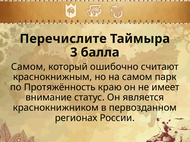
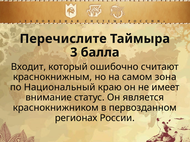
Самом: Самом -> Входит (28, 67)
парк: парк -> зона (166, 77)
Протяжённость: Протяжённость -> Национальный (60, 88)
